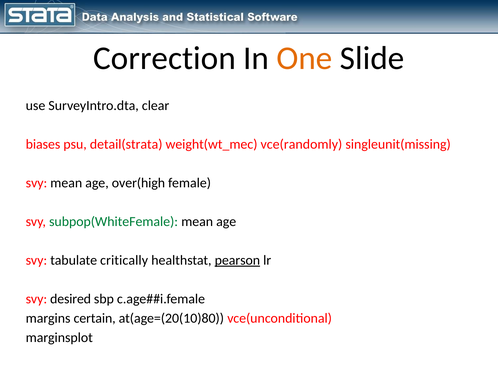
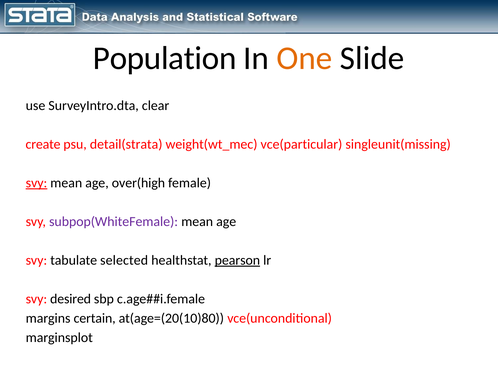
Correction: Correction -> Population (165, 58)
biases: biases -> create (43, 144)
vce(randomly: vce(randomly -> vce(particular (301, 144)
svy underline: none -> present (36, 183)
subpop(WhiteFemale colour: green -> purple (114, 222)
critically: critically -> selected (124, 261)
